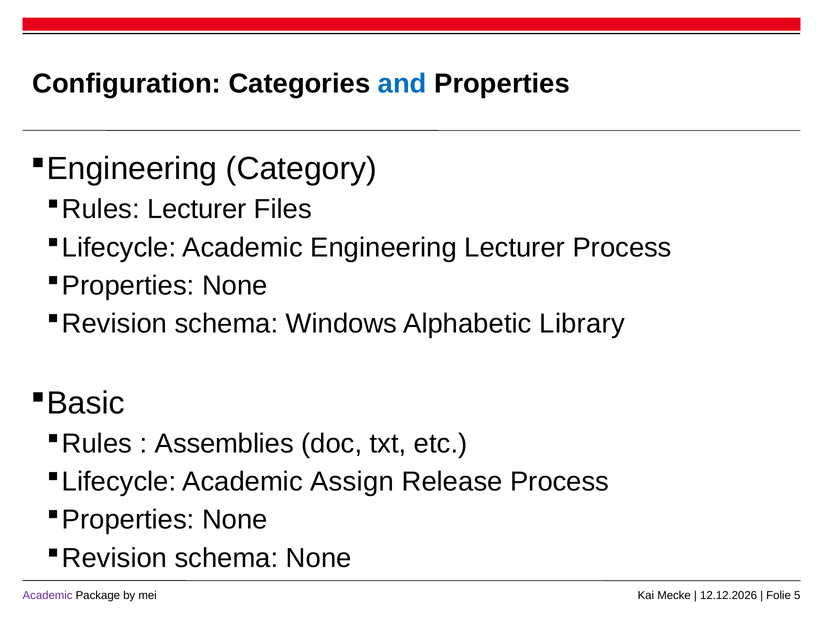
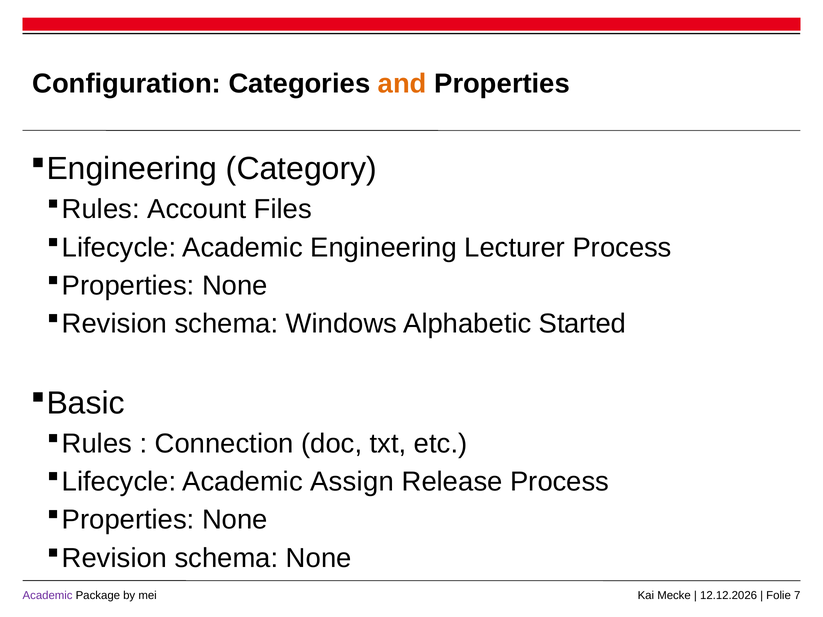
and colour: blue -> orange (402, 84)
Lecturer: Lecturer -> Account (197, 209)
Library: Library -> Started (582, 324)
Assemblies: Assemblies -> Connection (224, 444)
5: 5 -> 7 (797, 596)
